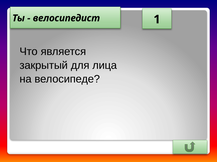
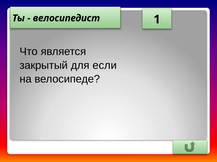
лица: лица -> если (105, 66)
